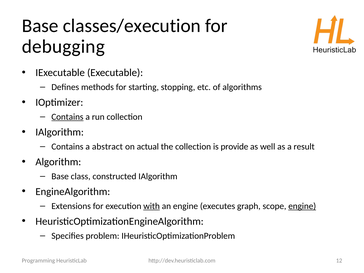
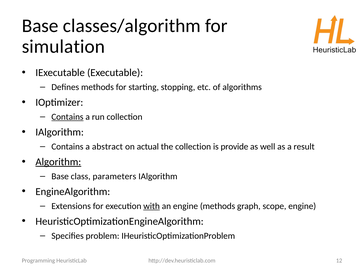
classes/execution: classes/execution -> classes/algorithm (132, 26)
debugging: debugging -> simulation (63, 47)
Algorithm underline: none -> present (58, 162)
constructed: constructed -> parameters (114, 176)
engine executes: executes -> methods (218, 206)
engine underline: present -> none (302, 206)
